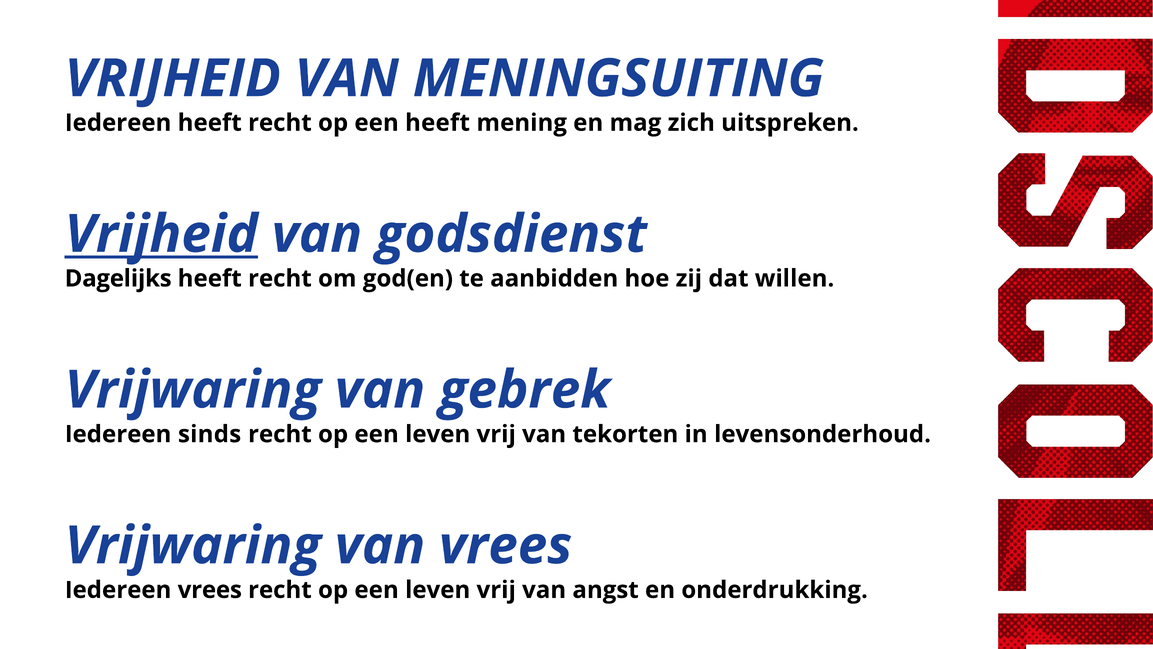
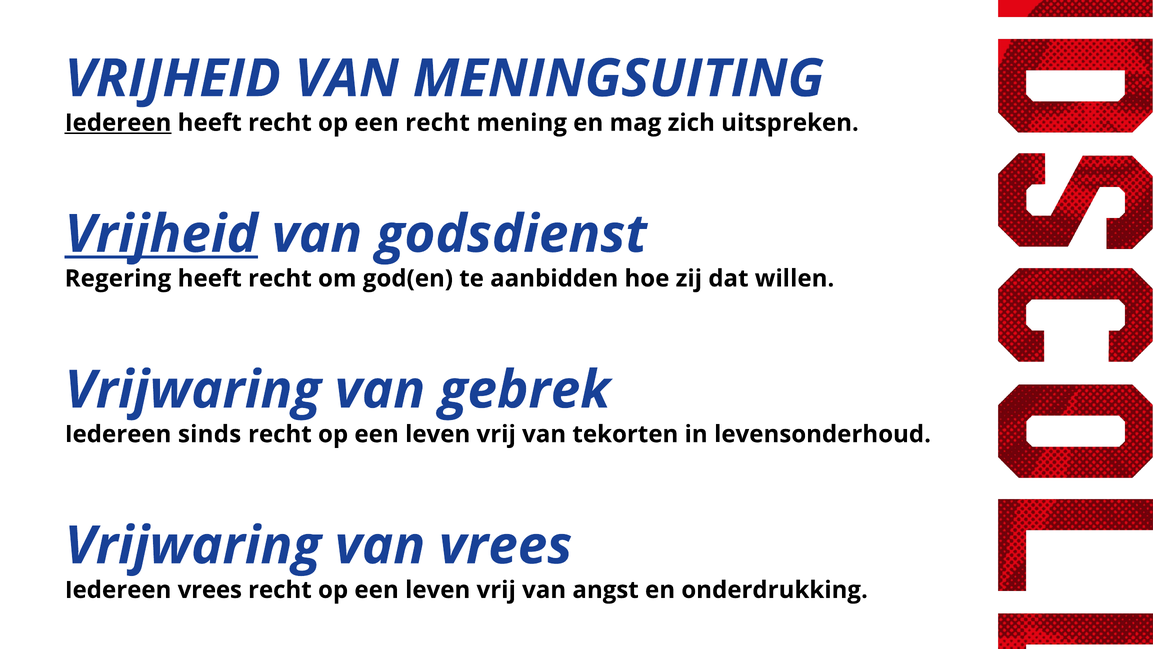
Iedereen underline: none -> present (118, 123)
een heeft: heeft -> recht (437, 123)
Dagelijks: Dagelijks -> Regering (118, 278)
